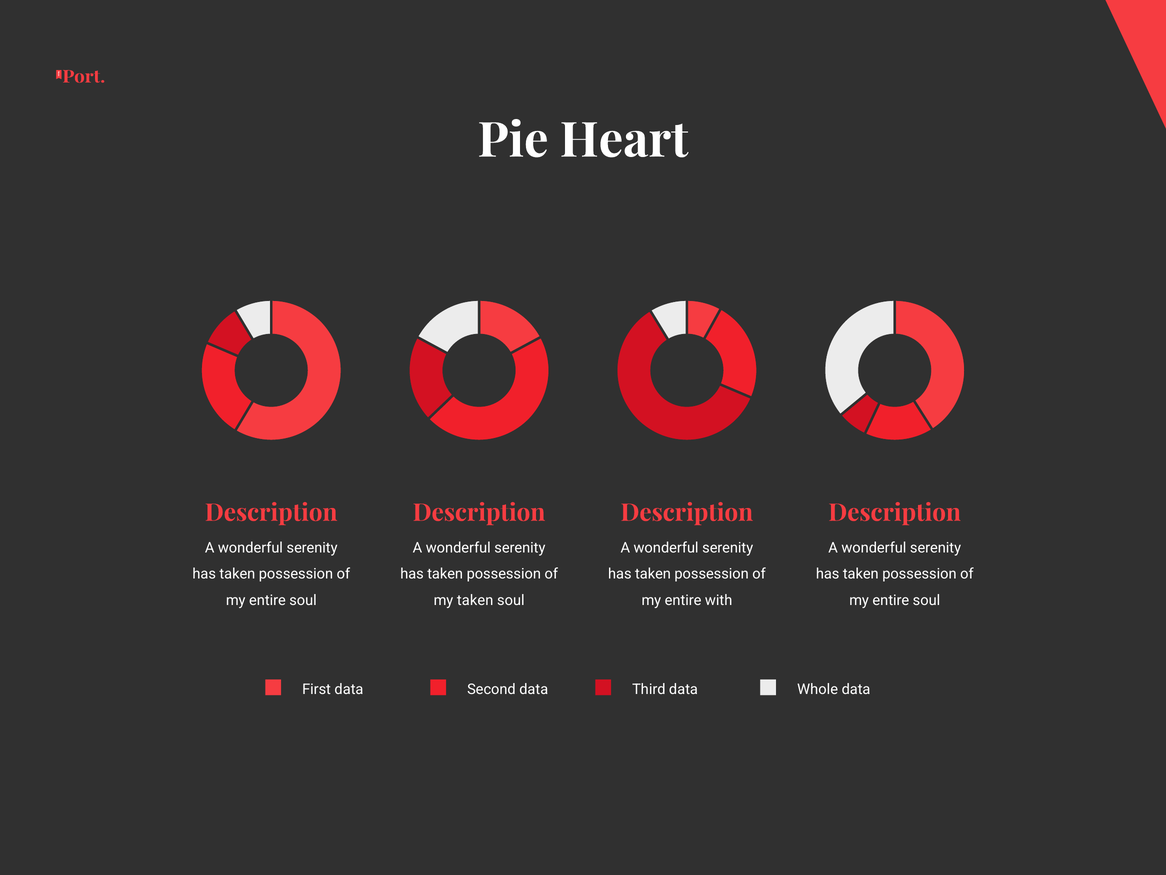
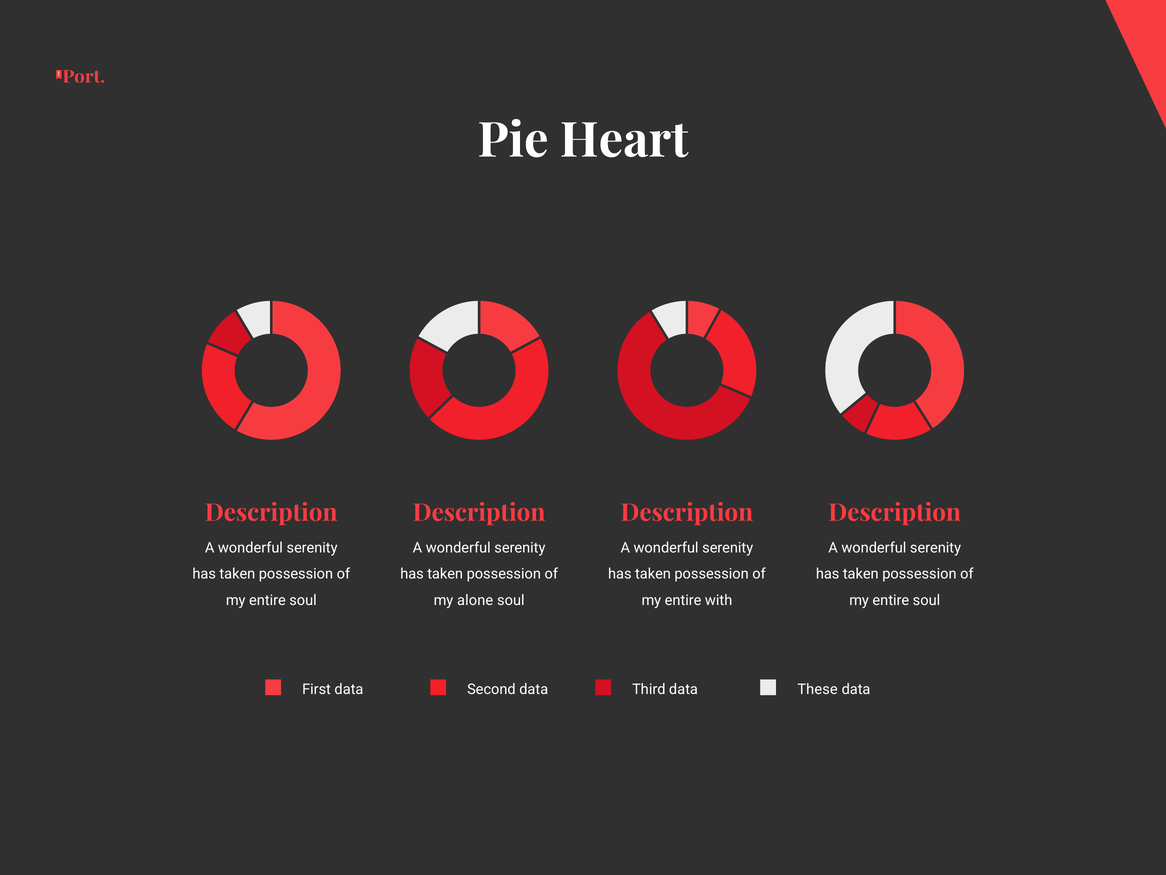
my taken: taken -> alone (475, 600)
Whole: Whole -> These (818, 689)
